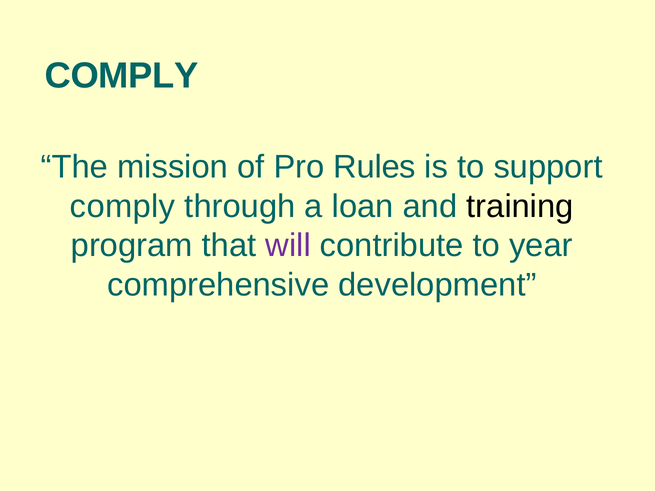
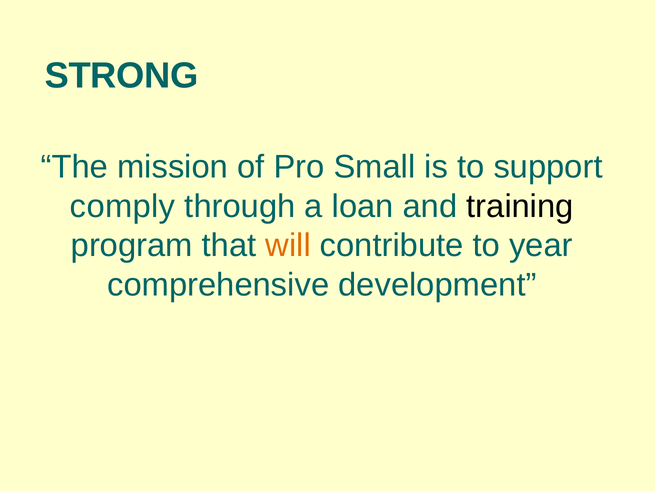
COMPLY: COMPLY -> STRONG (122, 76)
Rules: Rules -> Small (374, 167)
will colour: purple -> orange (288, 246)
